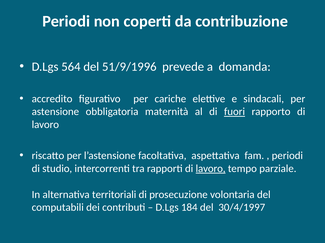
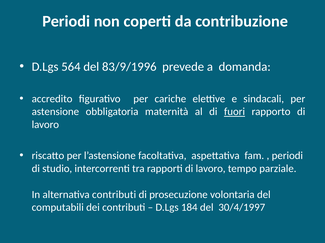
51/9/1996: 51/9/1996 -> 83/9/1996 (129, 67)
lavoro underline: present -> none (211, 169)
alternativa territoriali: territoriali -> contributi (114, 195)
